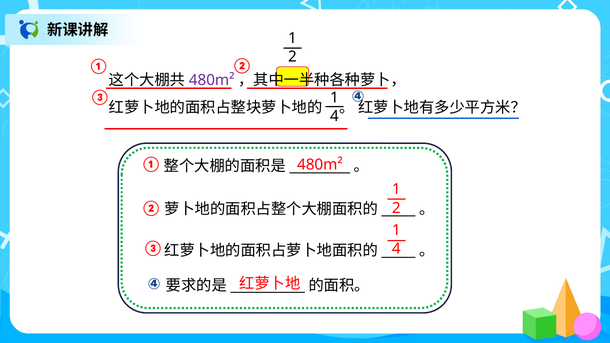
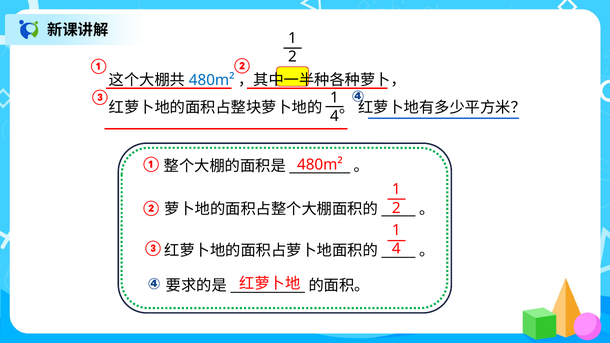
480m² colour: purple -> blue (212, 80)
